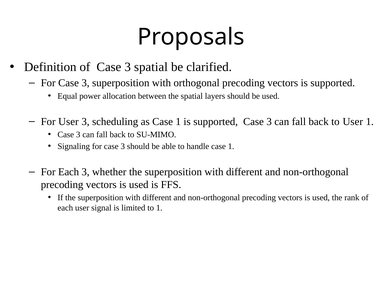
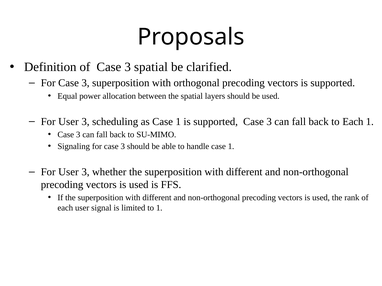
to User: User -> Each (353, 122)
Each: Each -> User (68, 172)
